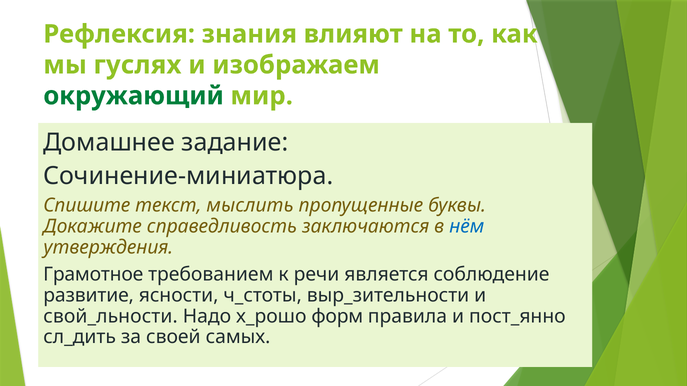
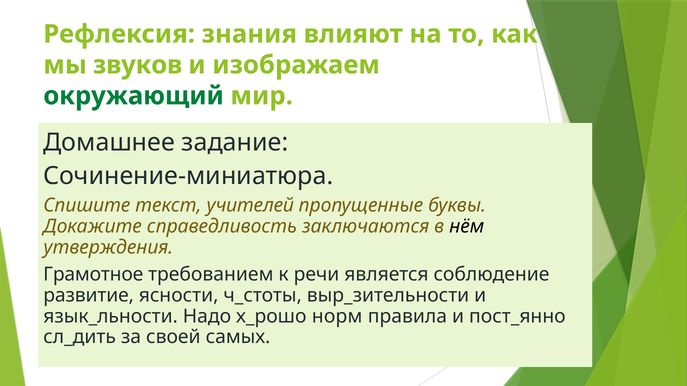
гуслях: гуслях -> звуков (138, 65)
мыслить: мыслить -> учителей (250, 206)
нём colour: blue -> black (467, 227)
свой_льности: свой_льности -> язык_льности (111, 317)
форм: форм -> норм (337, 317)
